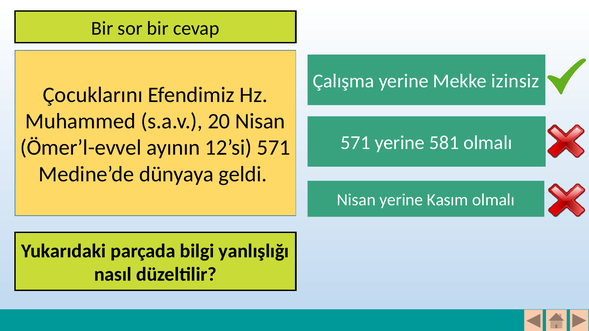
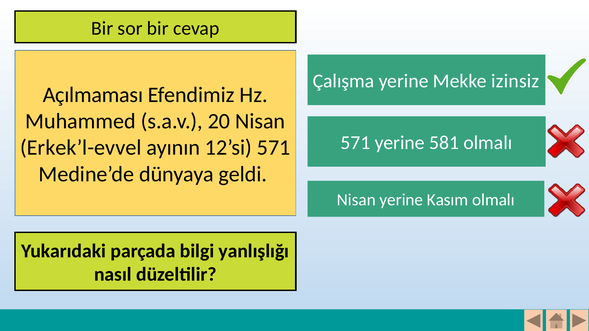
Çocuklarını: Çocuklarını -> Açılmaması (93, 95)
Ömer’l-evvel: Ömer’l-evvel -> Erkek’l-evvel (81, 148)
